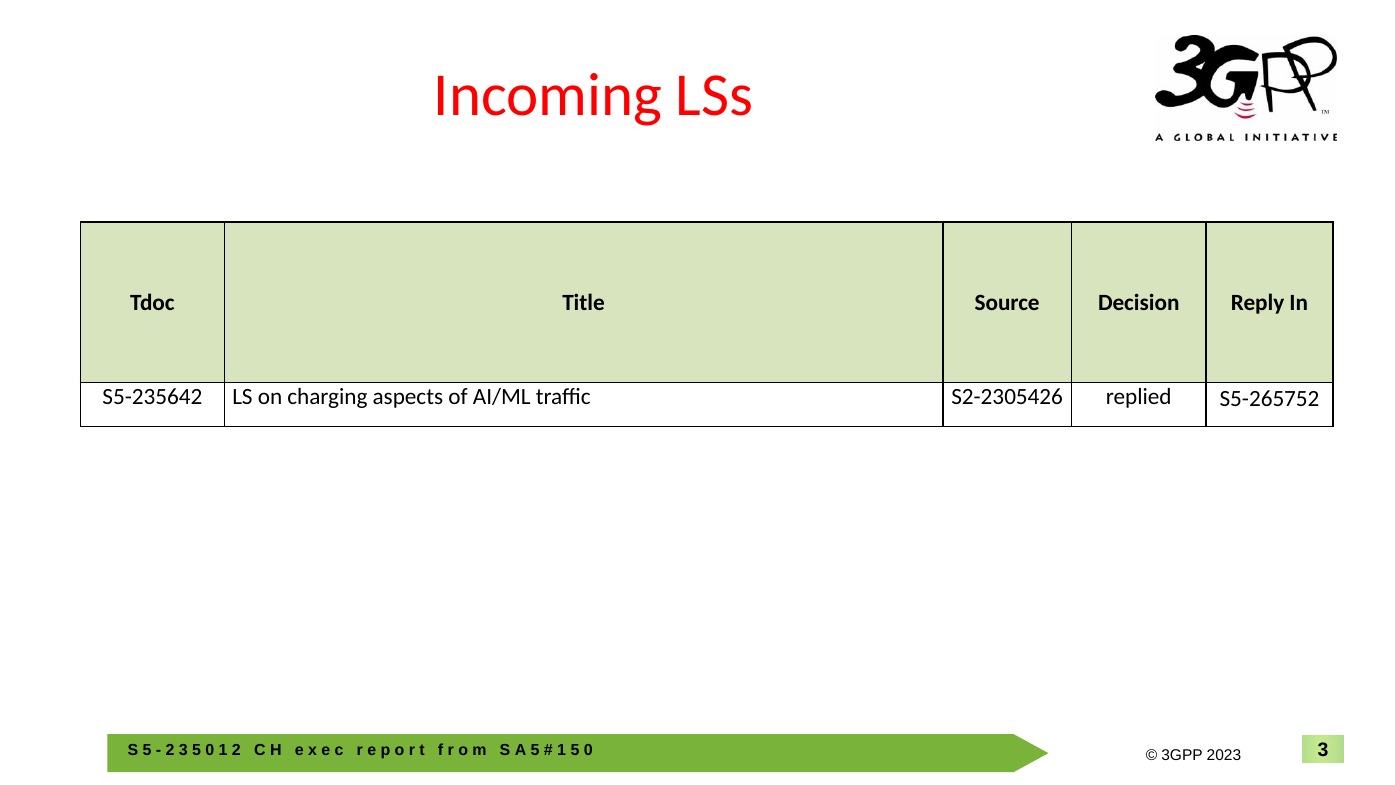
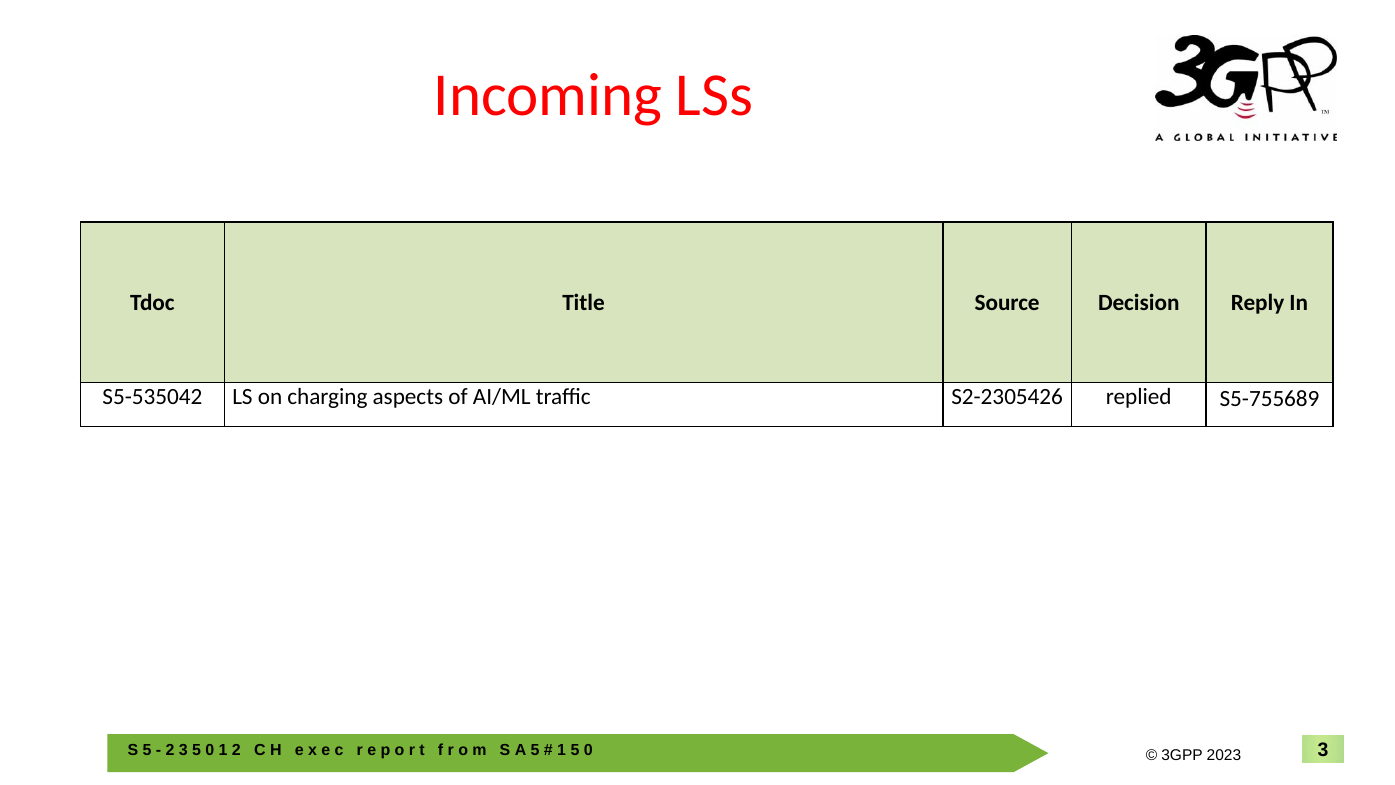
S5-235642: S5-235642 -> S5-535042 (152, 397)
S5-265752: S5-265752 -> S5-755689 (1270, 398)
